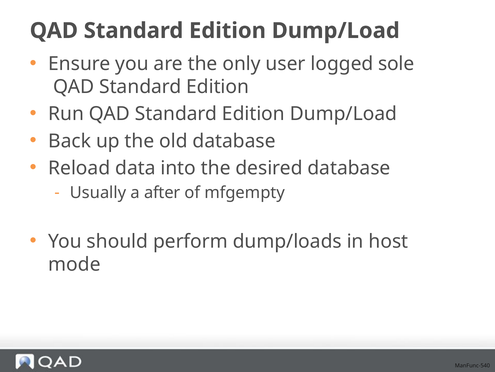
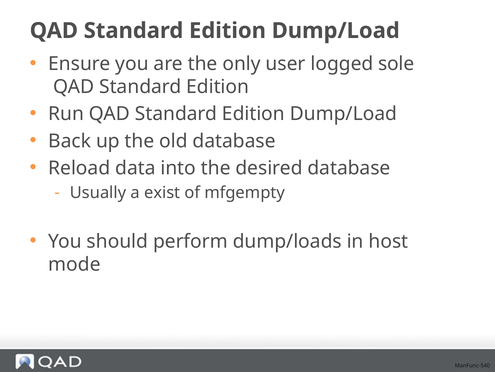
after: after -> exist (162, 192)
